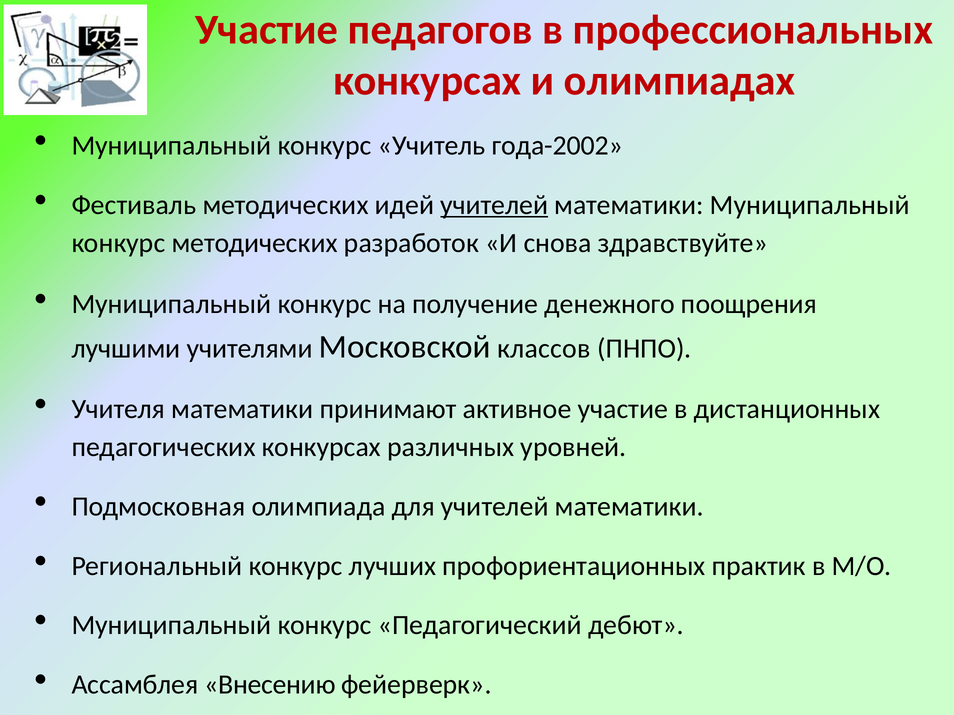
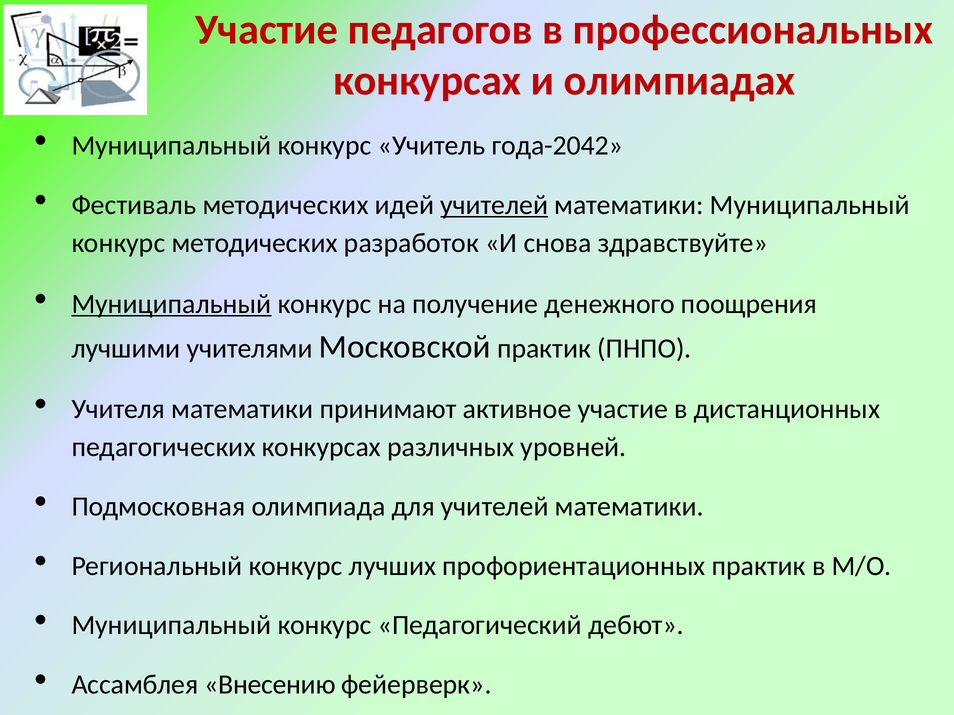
года-2002: года-2002 -> года-2042 (557, 146)
Муниципальный underline: none -> present (171, 304)
Московской классов: классов -> практик (544, 349)
